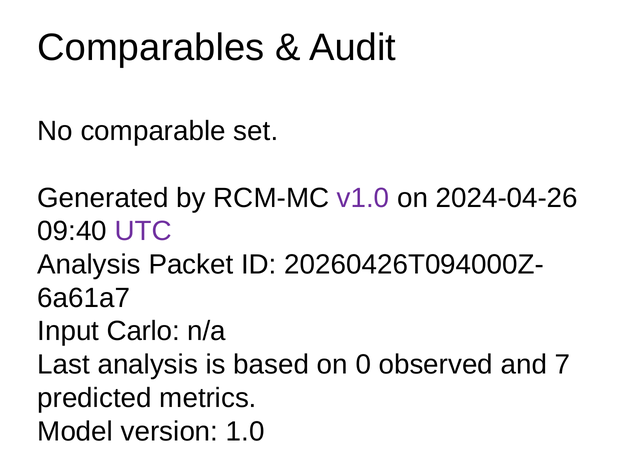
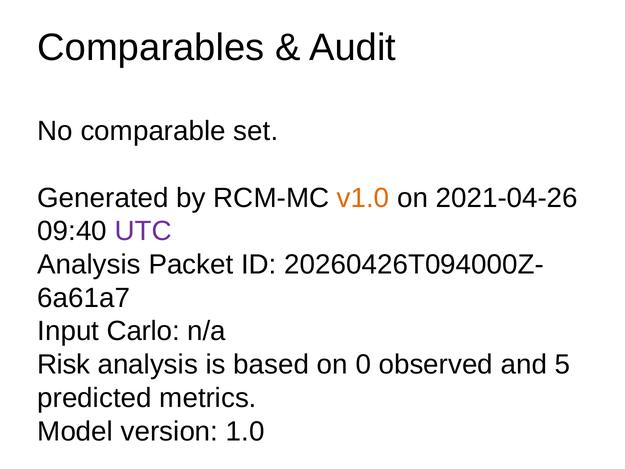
v1.0 colour: purple -> orange (363, 198)
2024-04-26: 2024-04-26 -> 2021-04-26 (507, 198)
Last: Last -> Risk (64, 364)
7: 7 -> 5 (563, 364)
